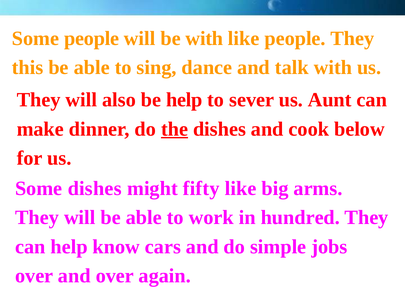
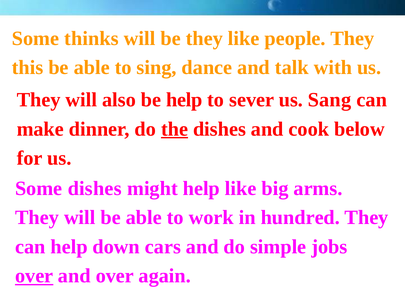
Some people: people -> thinks (91, 38)
be with: with -> they (204, 38)
Aunt: Aunt -> Sang (330, 100)
might fifty: fifty -> help (201, 188)
know: know -> down (116, 247)
over underline: none -> present (34, 276)
